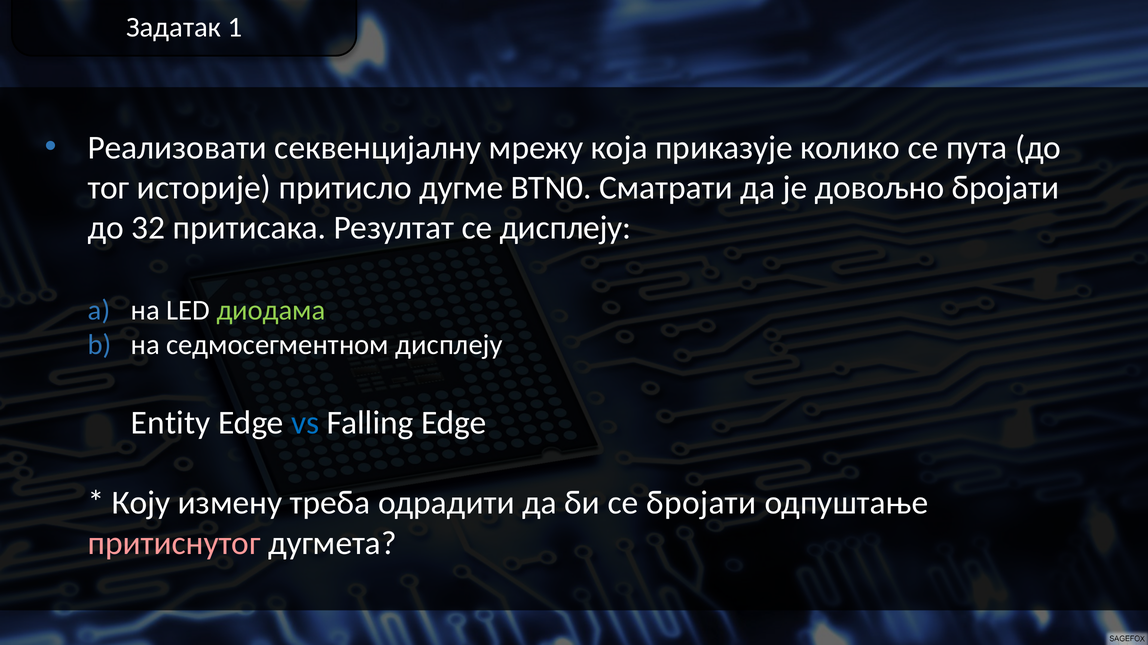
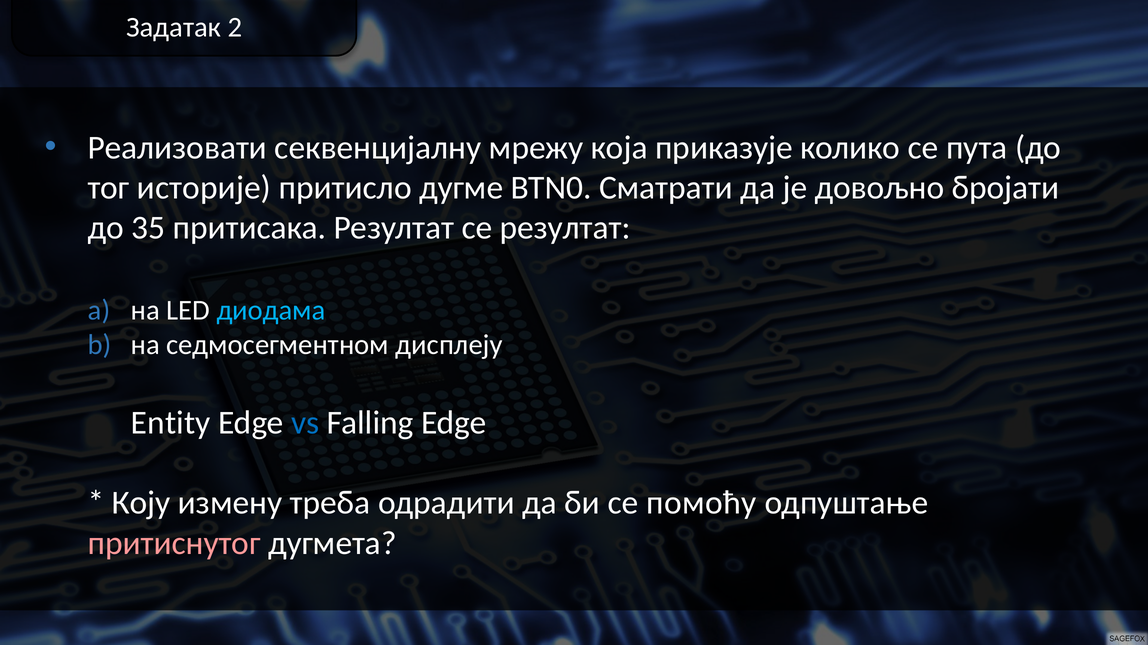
1: 1 -> 2 (235, 27)
32: 32 -> 35 (148, 228)
се дисплеју: дисплеју -> резултат (565, 228)
диодама colour: light green -> light blue (271, 311)
се бројати: бројати -> помоћу (701, 504)
